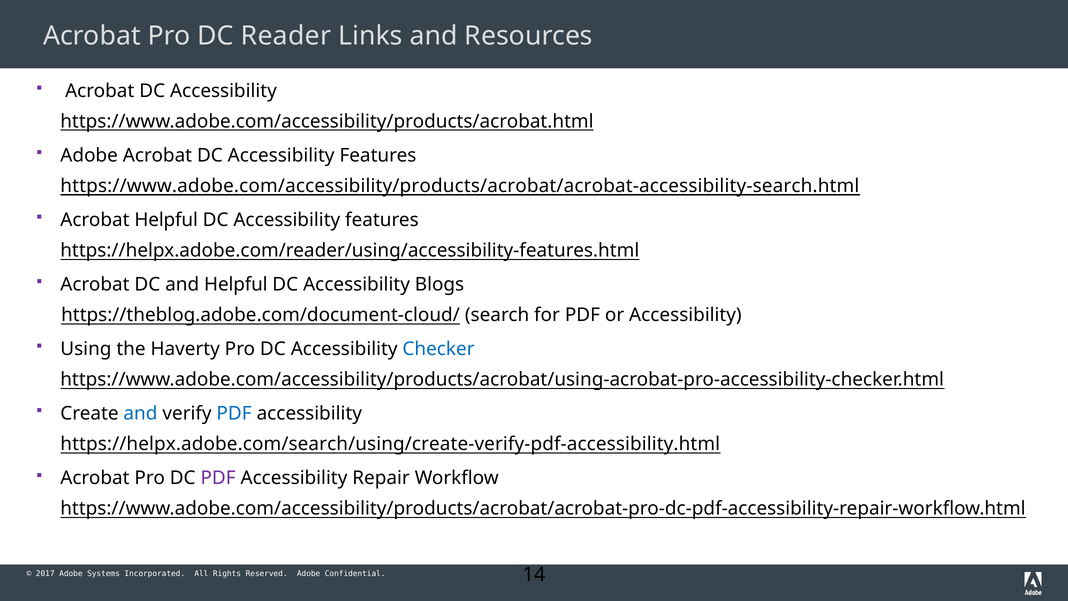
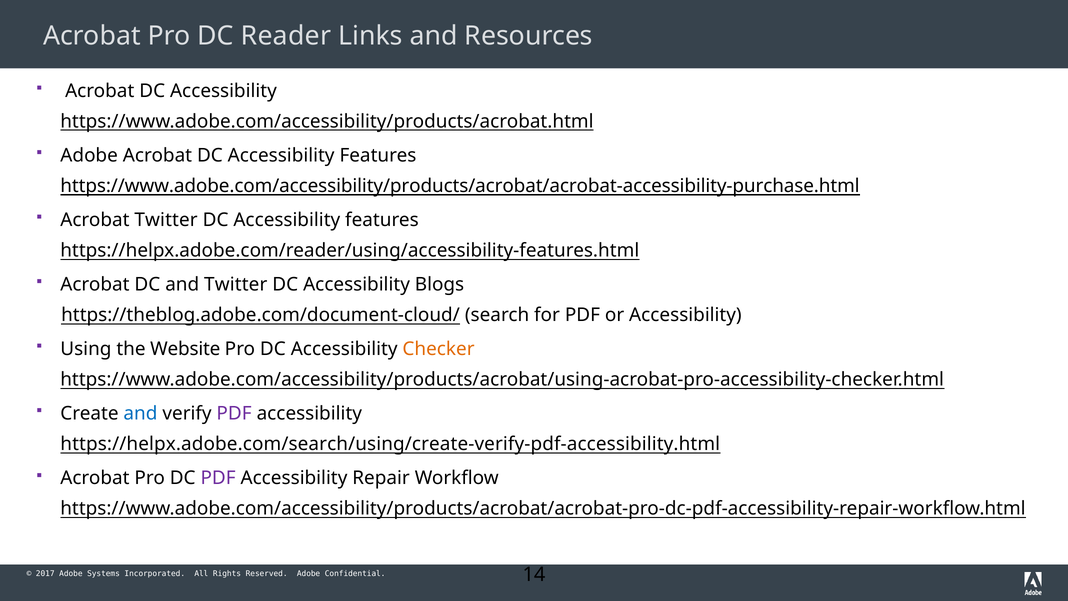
https://www.adobe.com/accessibility/products/acrobat/acrobat-accessibility-search.html: https://www.adobe.com/accessibility/products/acrobat/acrobat-accessibility-search.html -> https://www.adobe.com/accessibility/products/acrobat/acrobat-accessibility-purchase.html (460, 186)
Acrobat Helpful: Helpful -> Twitter (166, 220)
and Helpful: Helpful -> Twitter (236, 284)
Haverty: Haverty -> Website (185, 349)
Checker colour: blue -> orange (439, 349)
PDF colour: blue -> purple (234, 414)
